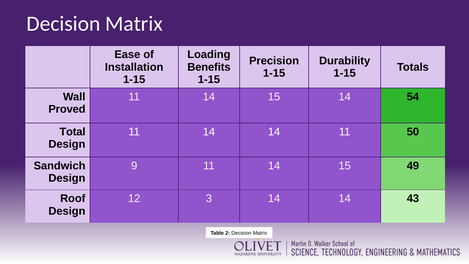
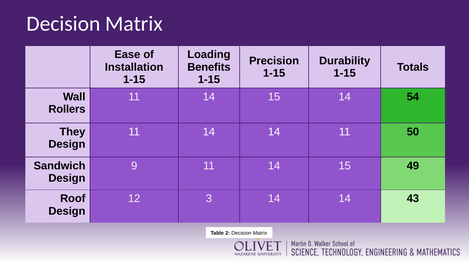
Proved: Proved -> Rollers (67, 109)
Total: Total -> They (72, 132)
